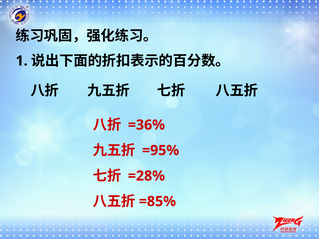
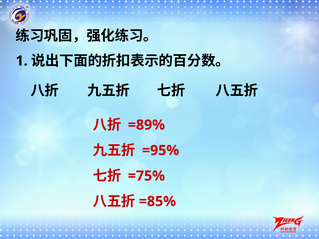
=36%: =36% -> =89% (146, 125)
=28%: =28% -> =75% (146, 176)
